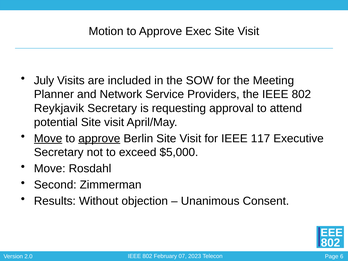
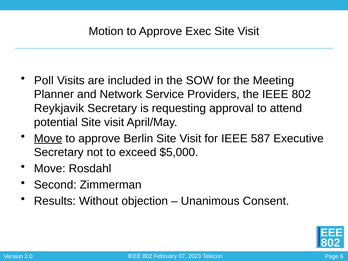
July: July -> Poll (44, 80)
approve underline: present -> none (99, 138)
117: 117 -> 587 (261, 138)
